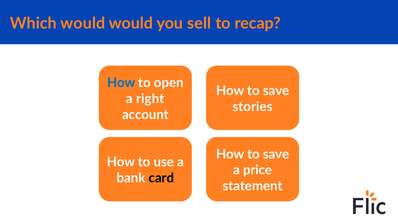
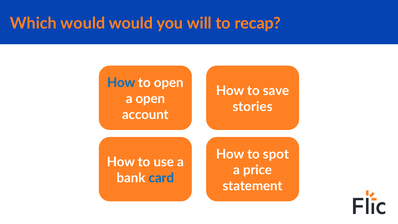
sell: sell -> will (199, 23)
a right: right -> open (150, 99)
save: save -> spot (276, 154)
card colour: black -> blue (161, 178)
